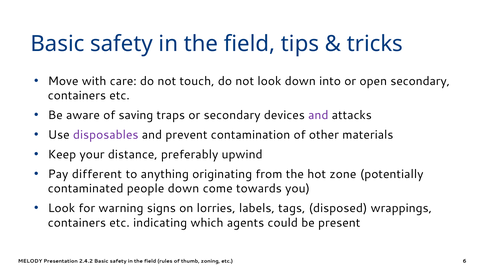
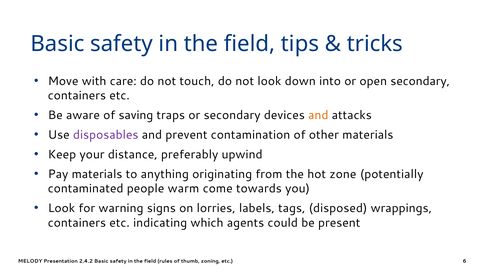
and colour: purple -> orange (318, 115)
Pay different: different -> materials (97, 174)
people down: down -> warm (183, 189)
